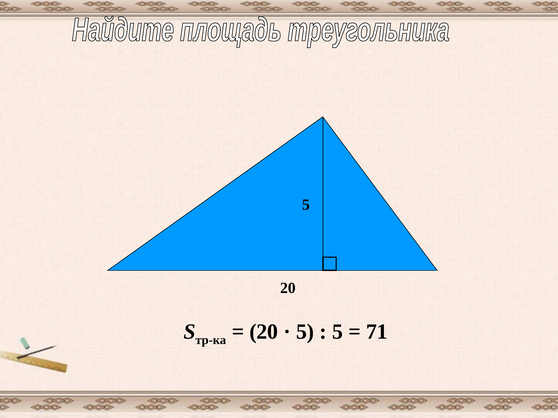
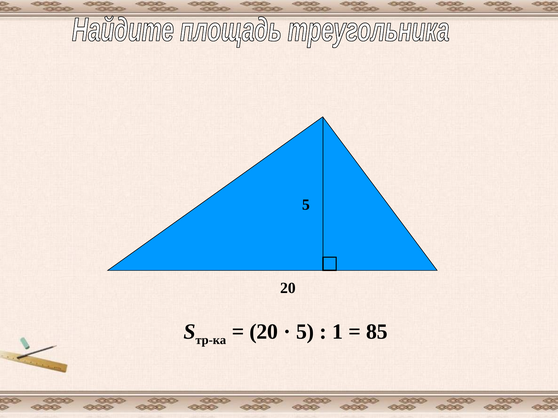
5: 5 -> 1 (338, 332)
71: 71 -> 85 (377, 332)
